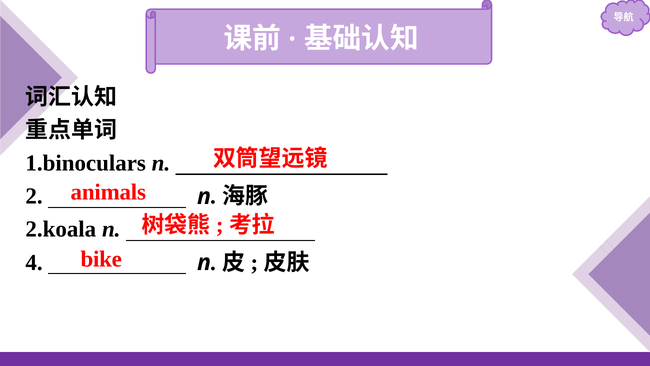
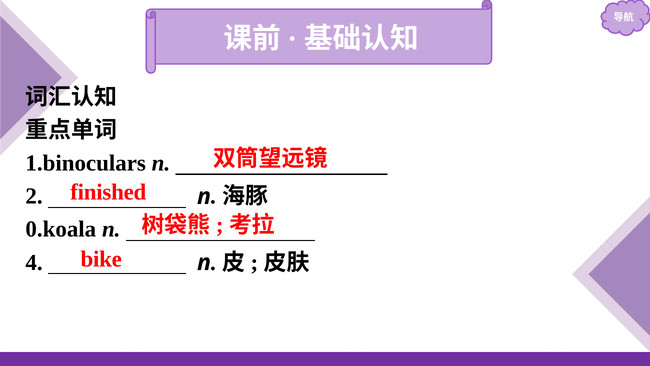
animals: animals -> finished (108, 192)
2.koala: 2.koala -> 0.koala (61, 229)
